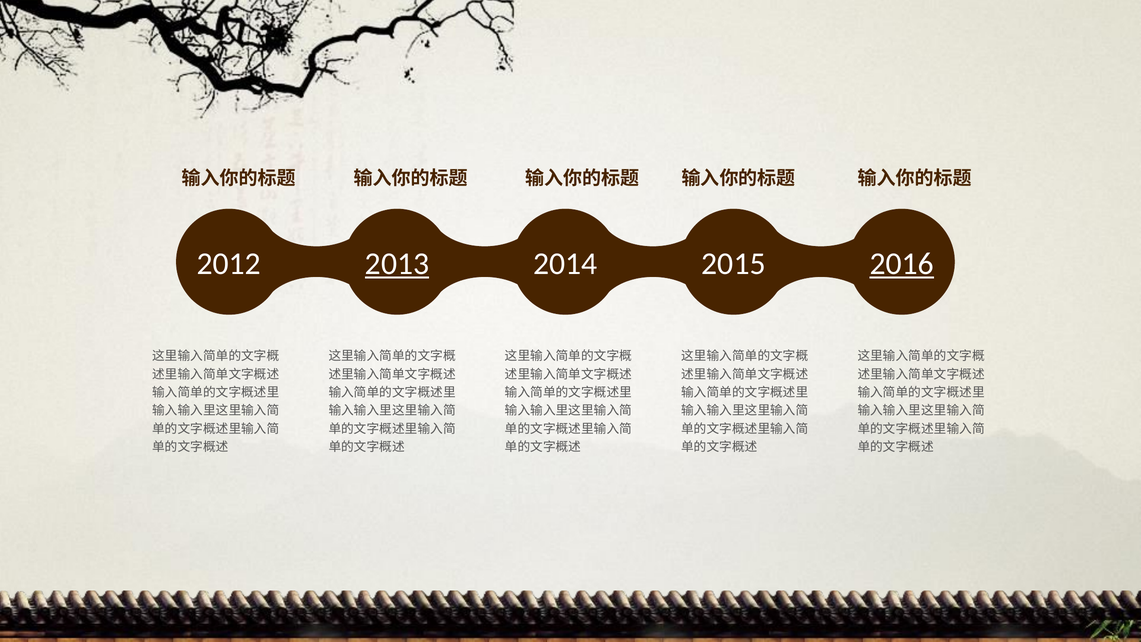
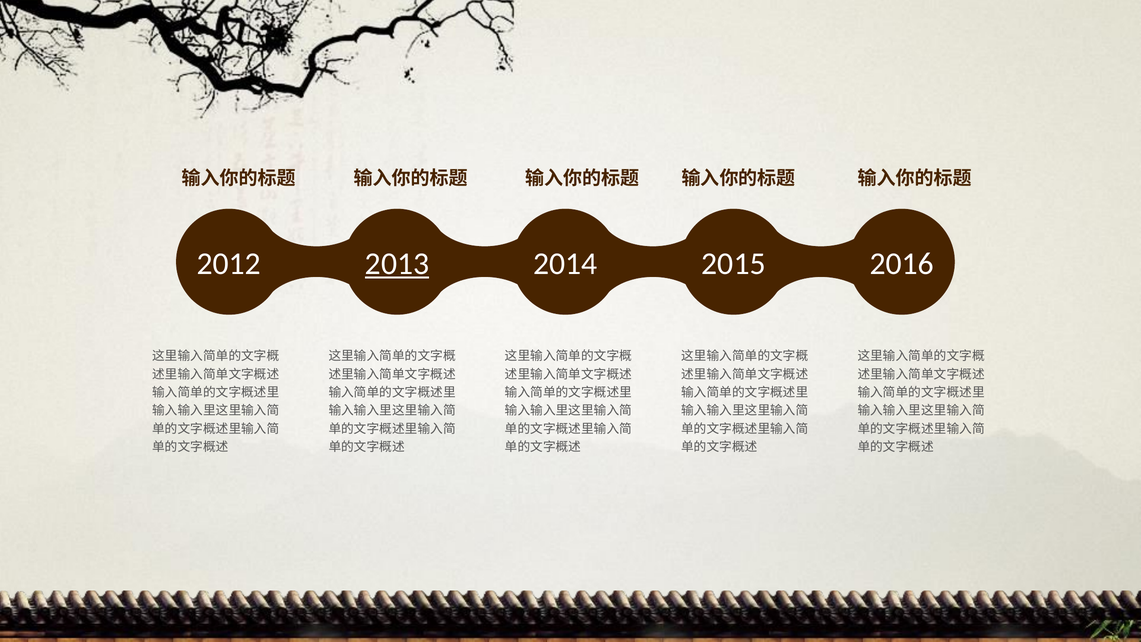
2016 underline: present -> none (902, 264)
